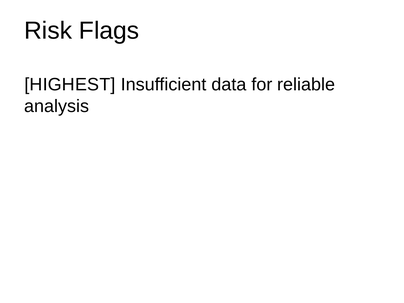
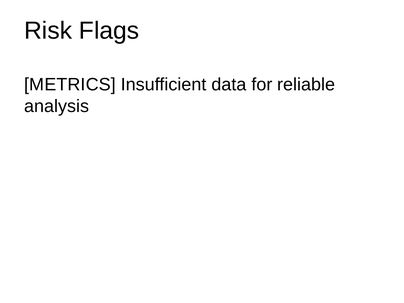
HIGHEST: HIGHEST -> METRICS (70, 85)
